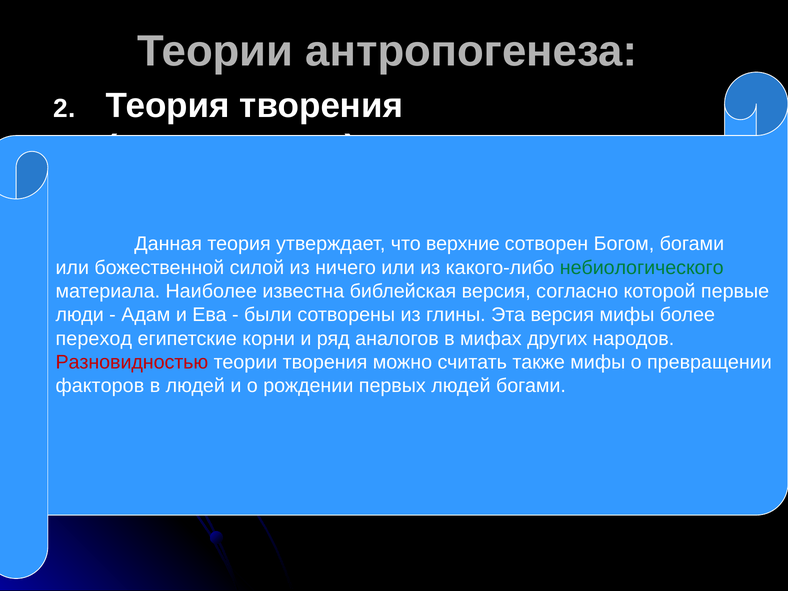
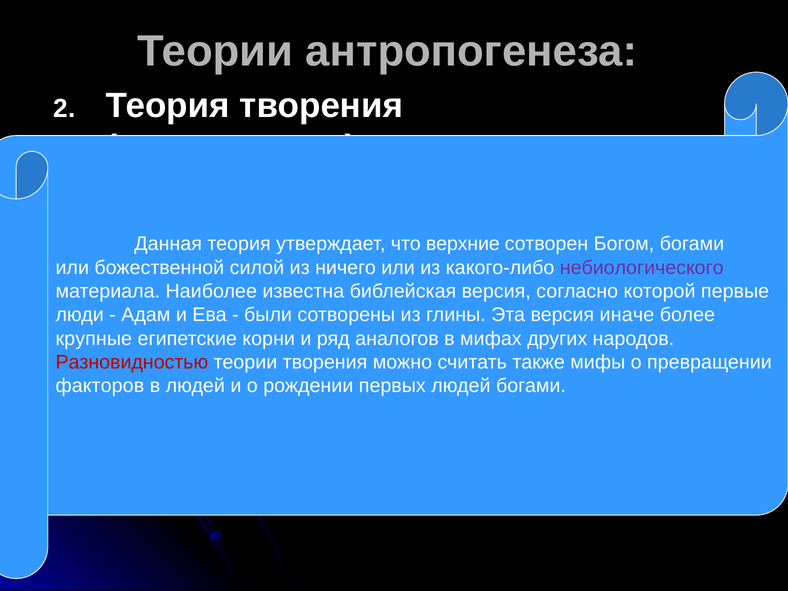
небиологического colour: green -> purple (642, 268)
версия мифы: мифы -> иначе (627, 315)
переход: переход -> крупные (94, 339)
